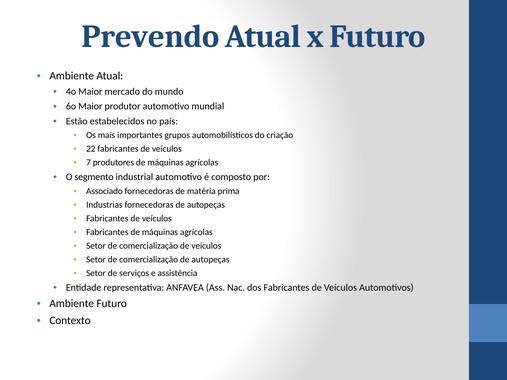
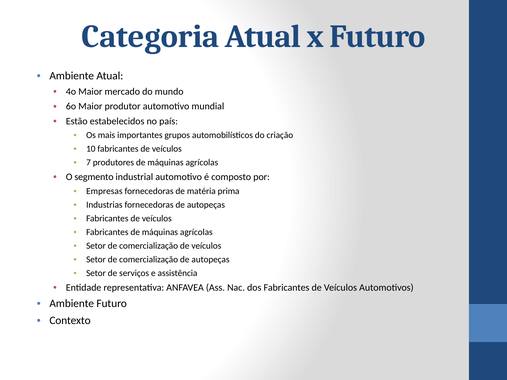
Prevendo: Prevendo -> Categoria (150, 36)
22: 22 -> 10 (91, 149)
Associado: Associado -> Empresas (104, 191)
